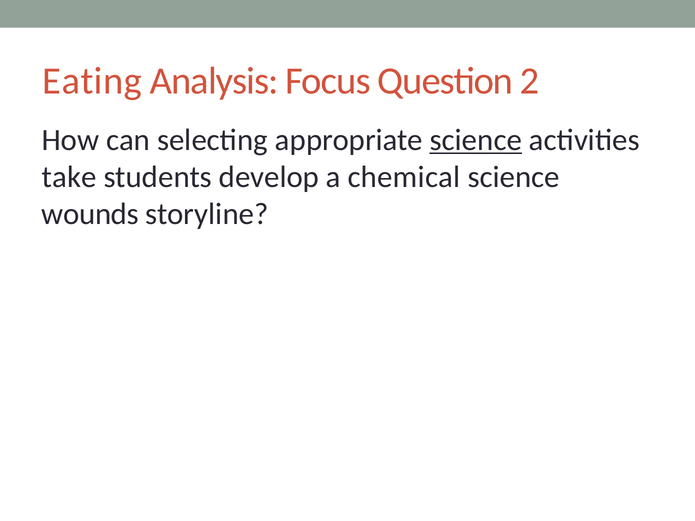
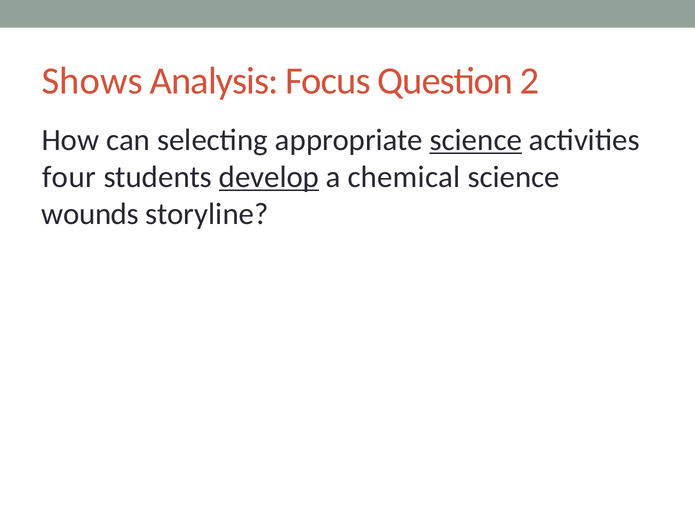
Eating: Eating -> Shows (92, 81)
take: take -> four (69, 177)
develop underline: none -> present (269, 177)
